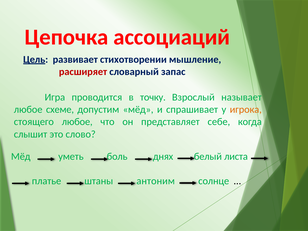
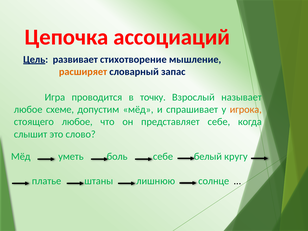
стихотворении: стихотворении -> стихотворение (133, 59)
расширяет colour: red -> orange (83, 72)
боль днях: днях -> себе (163, 156)
листа: листа -> кругу (236, 156)
антоним: антоним -> лишнюю (156, 181)
